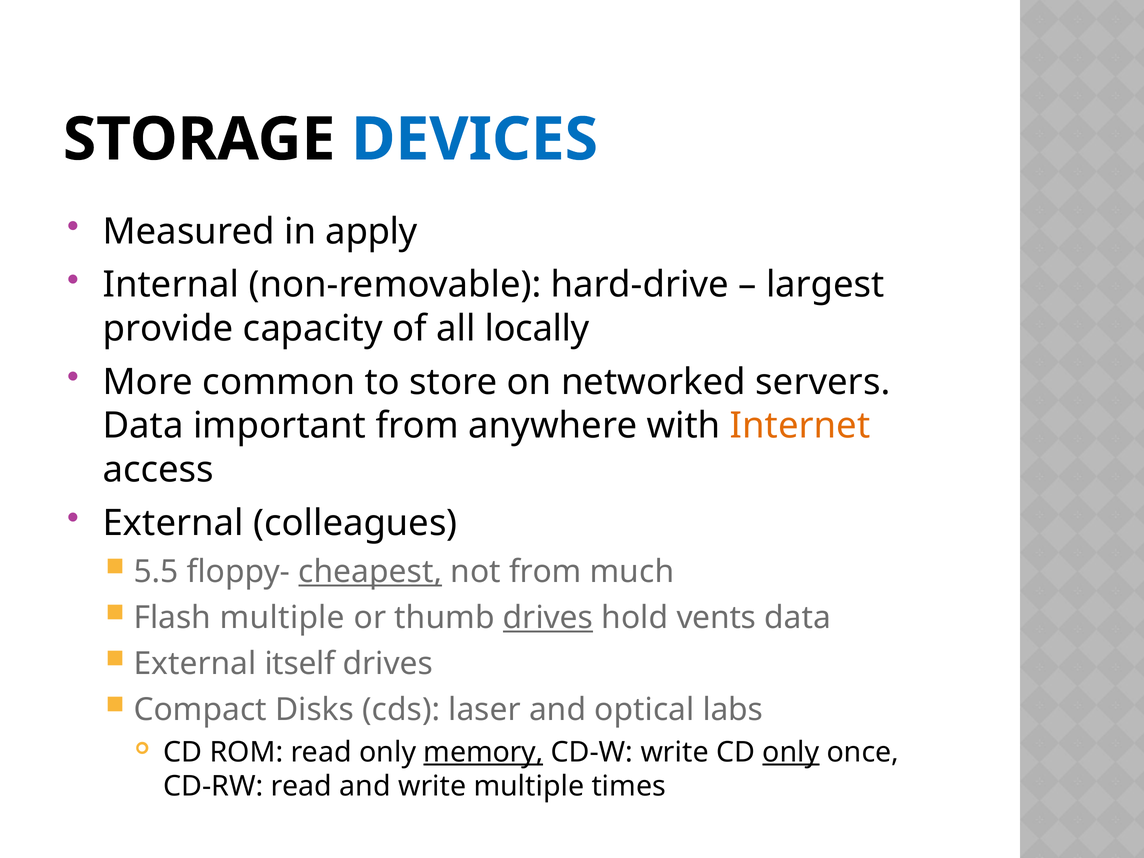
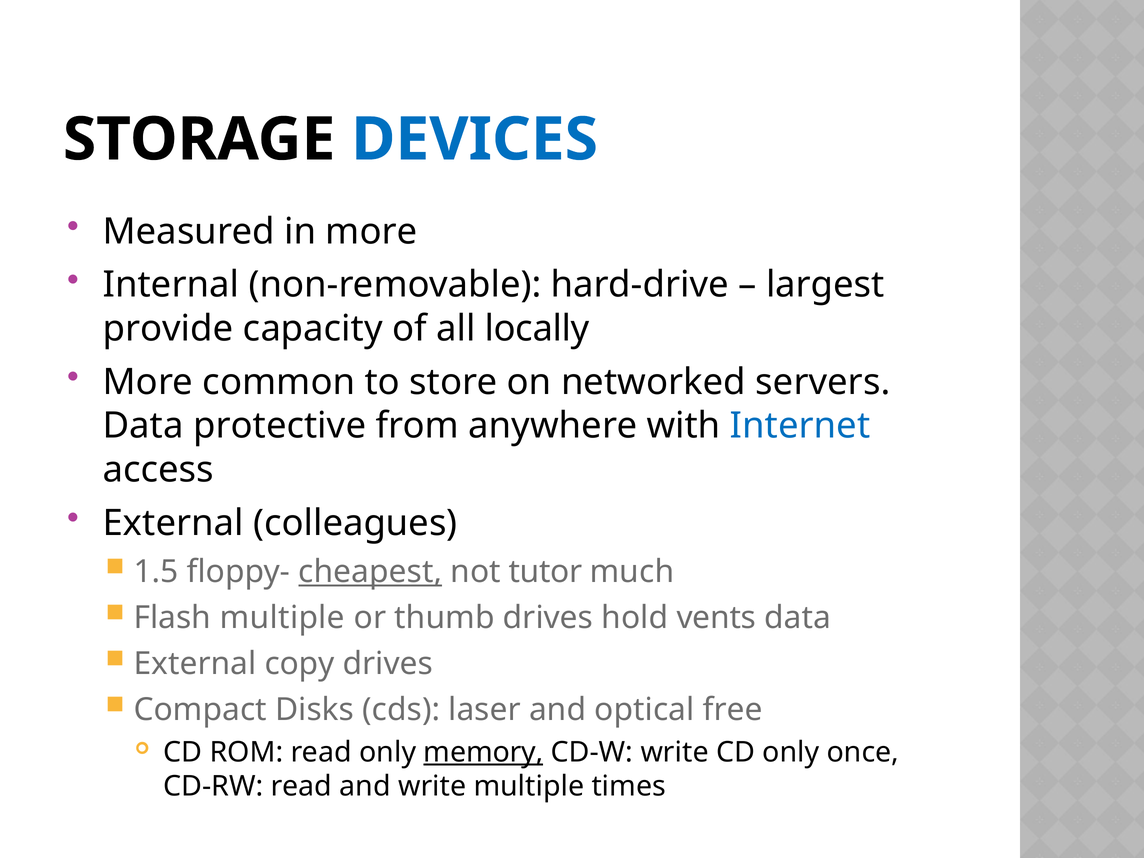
in apply: apply -> more (371, 231)
important: important -> protective (280, 426)
Internet colour: orange -> blue (800, 426)
5.5: 5.5 -> 1.5 (156, 572)
not from: from -> tutor (545, 572)
drives underline: present -> none (548, 618)
itself: itself -> copy (300, 664)
labs: labs -> free (733, 710)
only underline: present -> none (791, 752)
